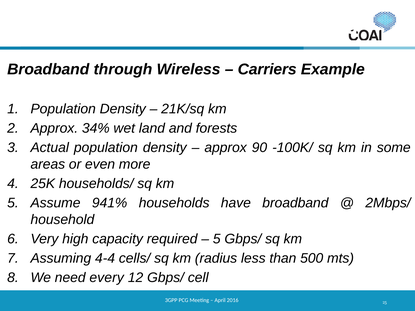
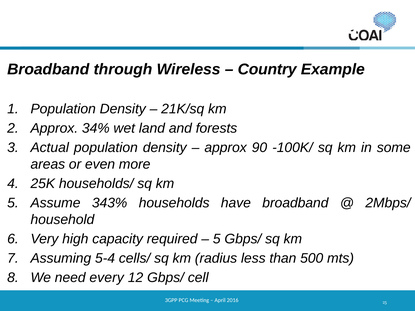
Carriers: Carriers -> Country (267, 69)
941%: 941% -> 343% (110, 203)
4-4: 4-4 -> 5-4 (105, 258)
